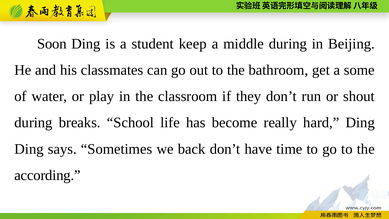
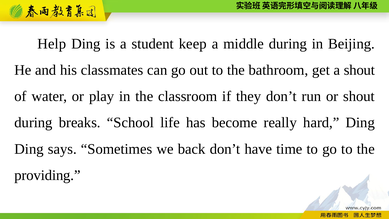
Soon: Soon -> Help (52, 44)
a some: some -> shout (359, 70)
according: according -> providing (47, 175)
